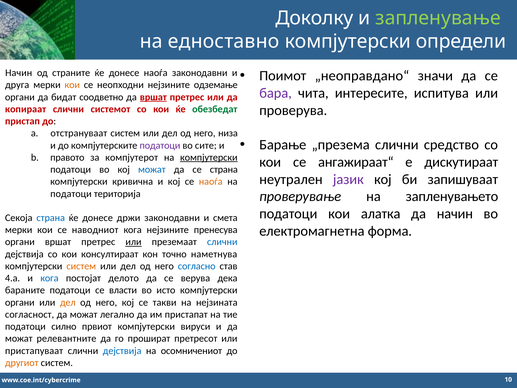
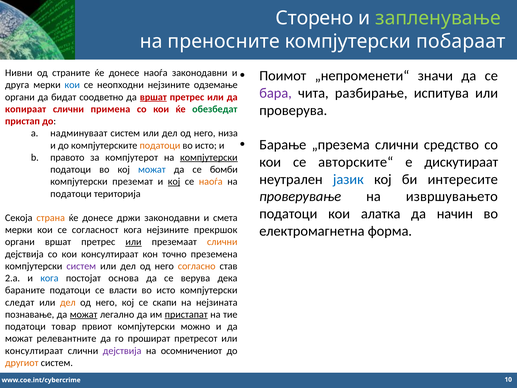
Доколку: Доколку -> Сторено (314, 18)
едноставно: едноставно -> преносните (224, 41)
определи: определи -> побараат (461, 41)
„неоправдано“: „неоправдано“ -> „непроменети“ (362, 76)
Начин: Начин -> Нивни (19, 73)
кои colour: orange -> blue (72, 85)
интересите: интересите -> разбирање (371, 93)
системот: системот -> примена (110, 109)
отстрануваат: отстрануваат -> надминуваат (79, 133)
податоци colour: purple -> orange (160, 145)
сите: сите -> исто (206, 145)
ангажираат“: ангажираат“ -> авторските“ (356, 162)
се страна: страна -> бомби (224, 169)
јазик colour: purple -> blue (348, 179)
запишуваат: запишуваат -> интересите (463, 179)
кривична: кривична -> преземат (133, 181)
кој underline: none -> present (174, 181)
запленувањето: запленувањето -> извршувањето (452, 196)
страна colour: blue -> orange (51, 218)
наводниот: наводниот -> согласност (95, 230)
пренесува: пренесува -> прекршок (216, 230)
слични colour: blue -> orange (222, 242)
наметнува: наметнува -> преземена (214, 254)
систем colour: orange -> purple (81, 266)
согласно colour: blue -> orange (197, 266)
4.а: 4.а -> 2.а (13, 278)
делото: делото -> основа (124, 278)
органи: органи -> следат (20, 302)
такви: такви -> скапи (165, 302)
согласност: согласност -> познавање (30, 314)
можат underline: none -> present (84, 314)
пристапат underline: none -> present (186, 314)
силно: силно -> товар (64, 326)
вируси: вируси -> можно (195, 326)
пристапуваат: пристапуваат -> консултираат (34, 350)
дејствија colour: blue -> purple (122, 350)
